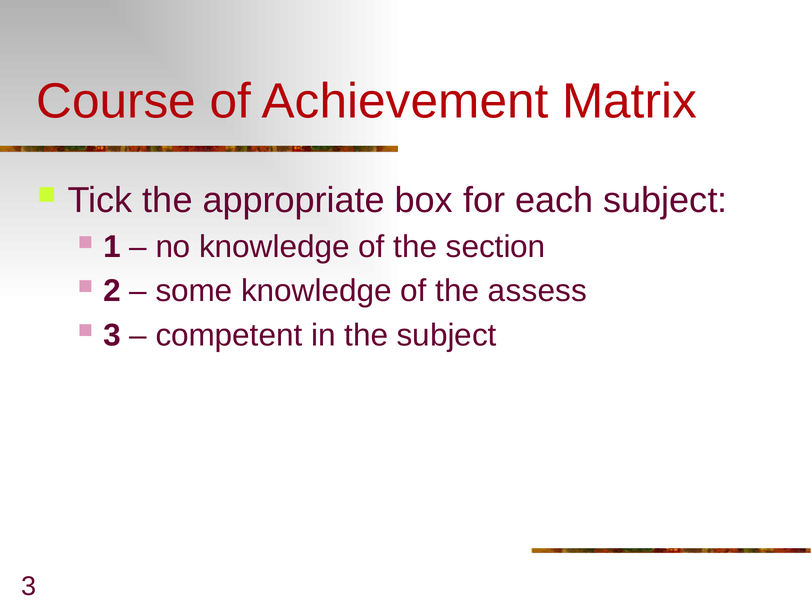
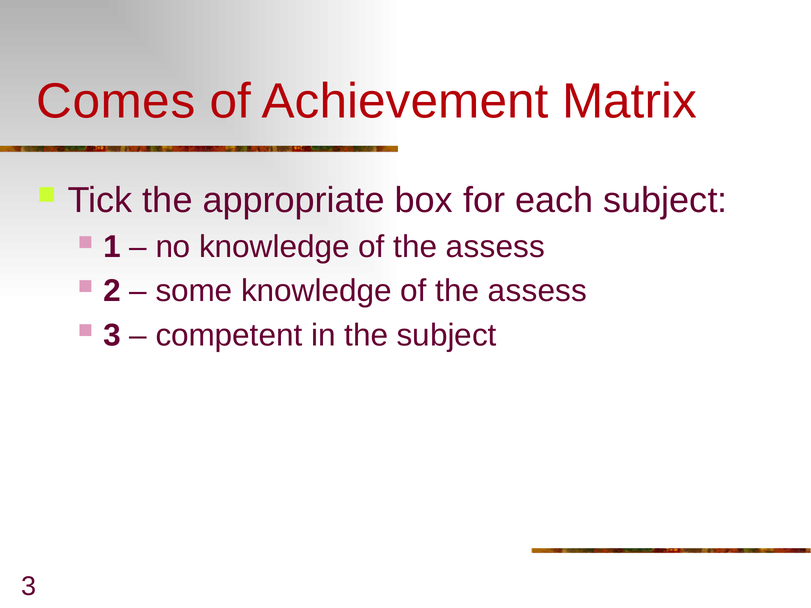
Course: Course -> Comes (116, 101)
section: section -> assess (496, 247)
